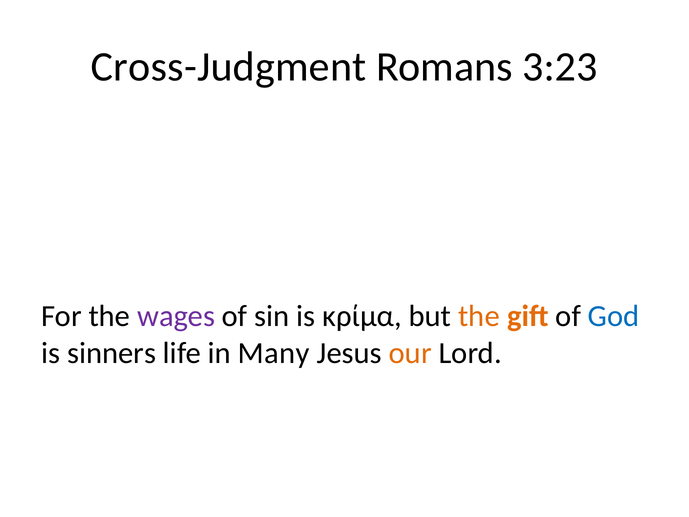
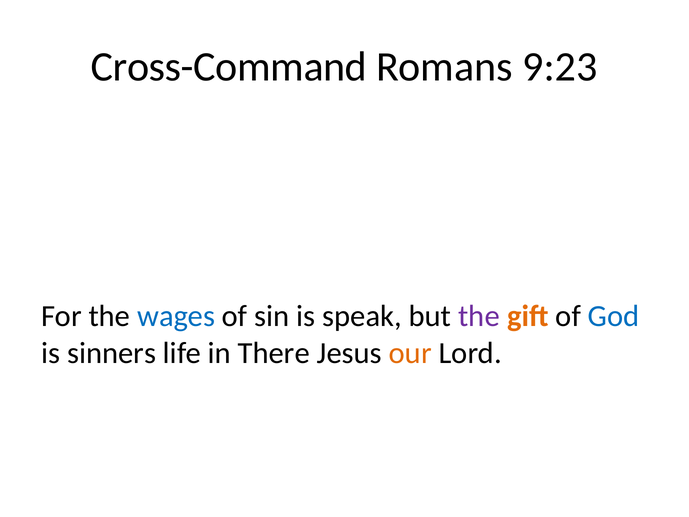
Cross-Judgment: Cross-Judgment -> Cross-Command (229, 67)
3:23: 3:23 -> 9:23 (560, 67)
wages colour: purple -> blue (176, 316)
κρίμα: κρίμα -> speak (362, 316)
the colour: orange -> purple (479, 316)
Many: Many -> There (274, 353)
